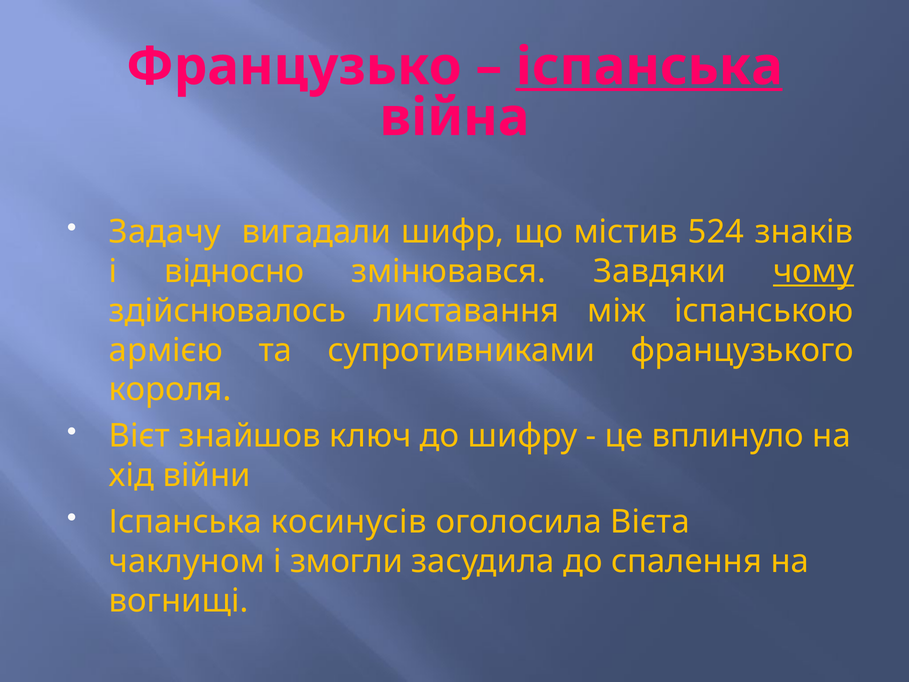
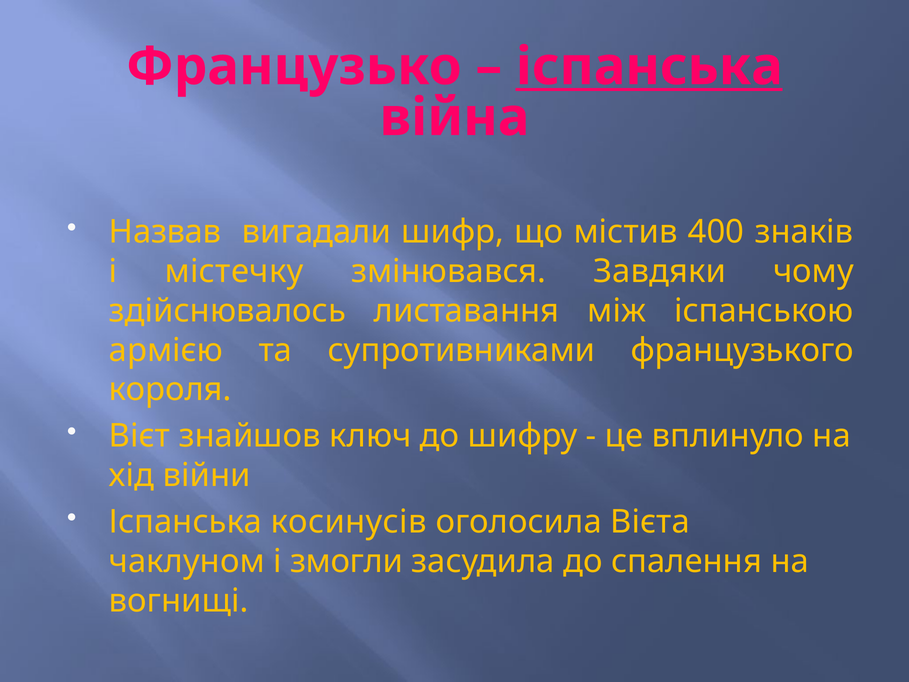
Задачу: Задачу -> Назвав (165, 232)
524: 524 -> 400 (716, 232)
відносно: відносно -> містечку (234, 271)
чому underline: present -> none (813, 271)
